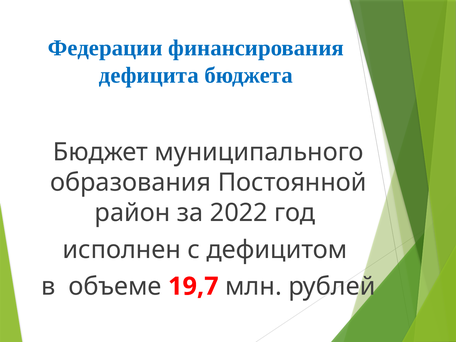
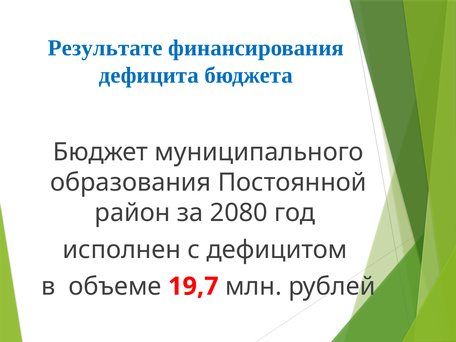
Федерации: Федерации -> Результате (105, 48)
2022: 2022 -> 2080 (239, 213)
